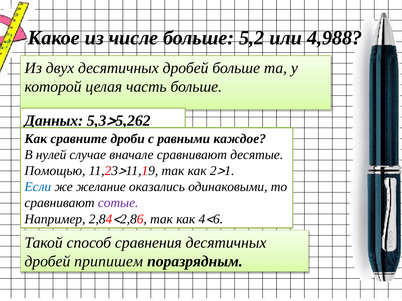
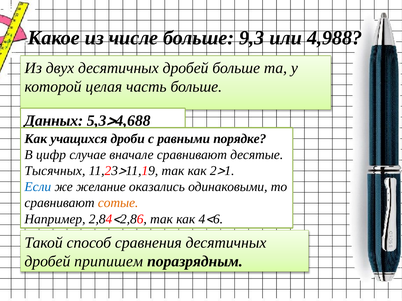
5,2: 5,2 -> 9,3 (252, 38)
5,262: 5,262 -> 4,688 (133, 121)
сравните: сравните -> учащихся (79, 139)
каждое: каждое -> порядке (240, 139)
нулей: нулей -> цифр (51, 155)
Помощью: Помощью -> Тысячных (55, 171)
сотые colour: purple -> orange (118, 203)
